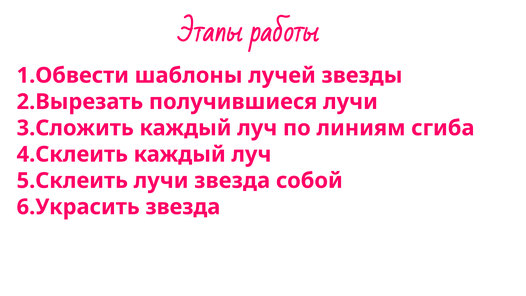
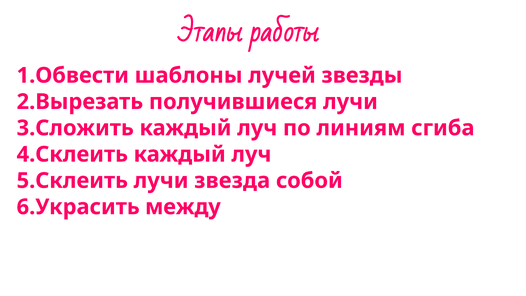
звезда: звезда -> между (183, 207)
